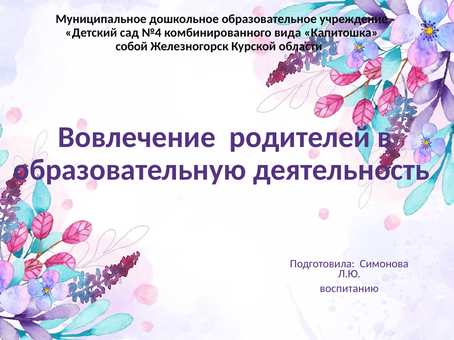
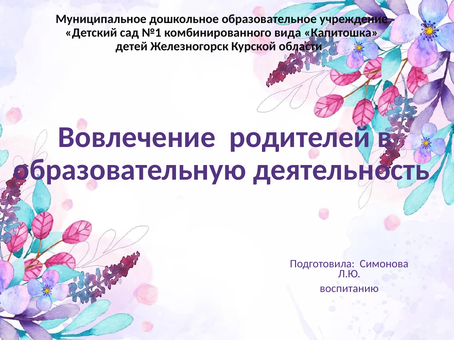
№4: №4 -> №1 (152, 33)
собой: собой -> детей (132, 46)
